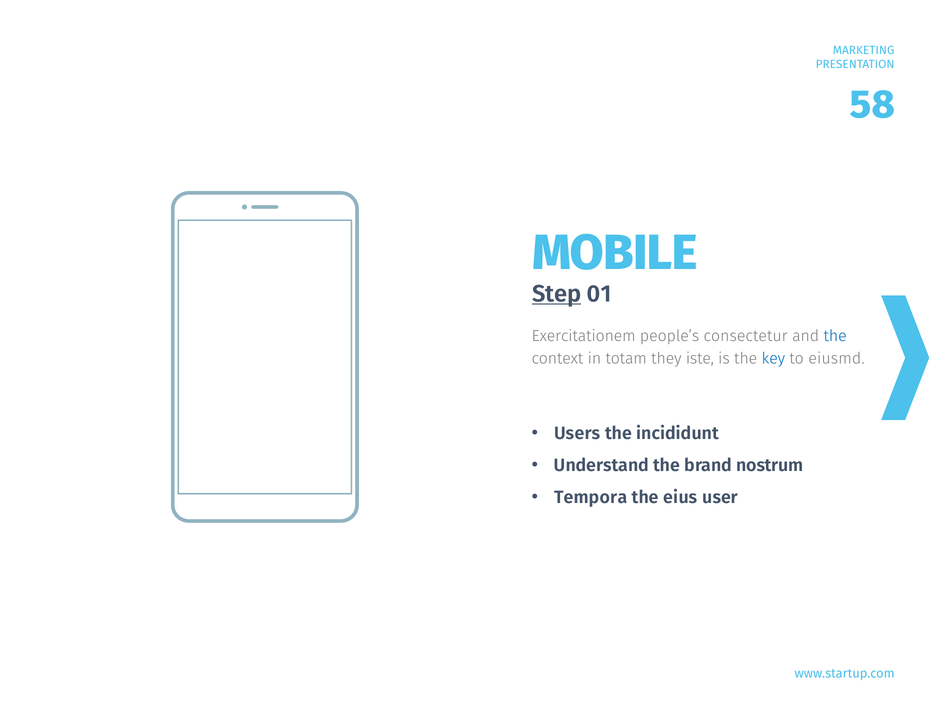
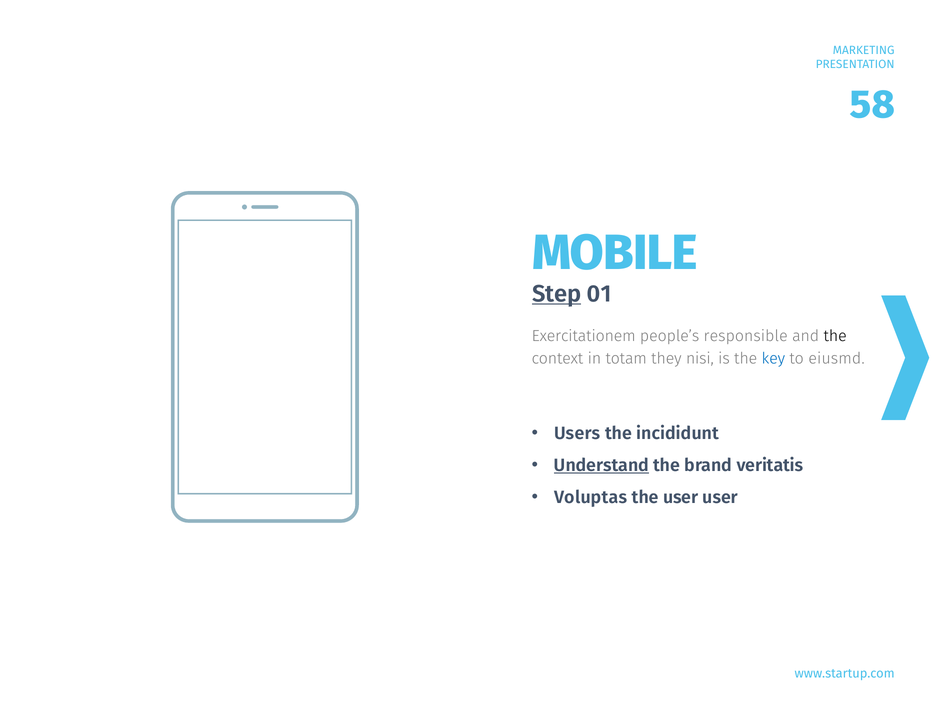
consectetur: consectetur -> responsible (746, 336)
the colour: blue -> black (835, 336)
iste: iste -> nisi (700, 359)
Understand underline: none -> present (601, 465)
nostrum: nostrum -> veritatis (770, 465)
Tempora: Tempora -> Voluptas (591, 497)
the eius: eius -> user (681, 497)
